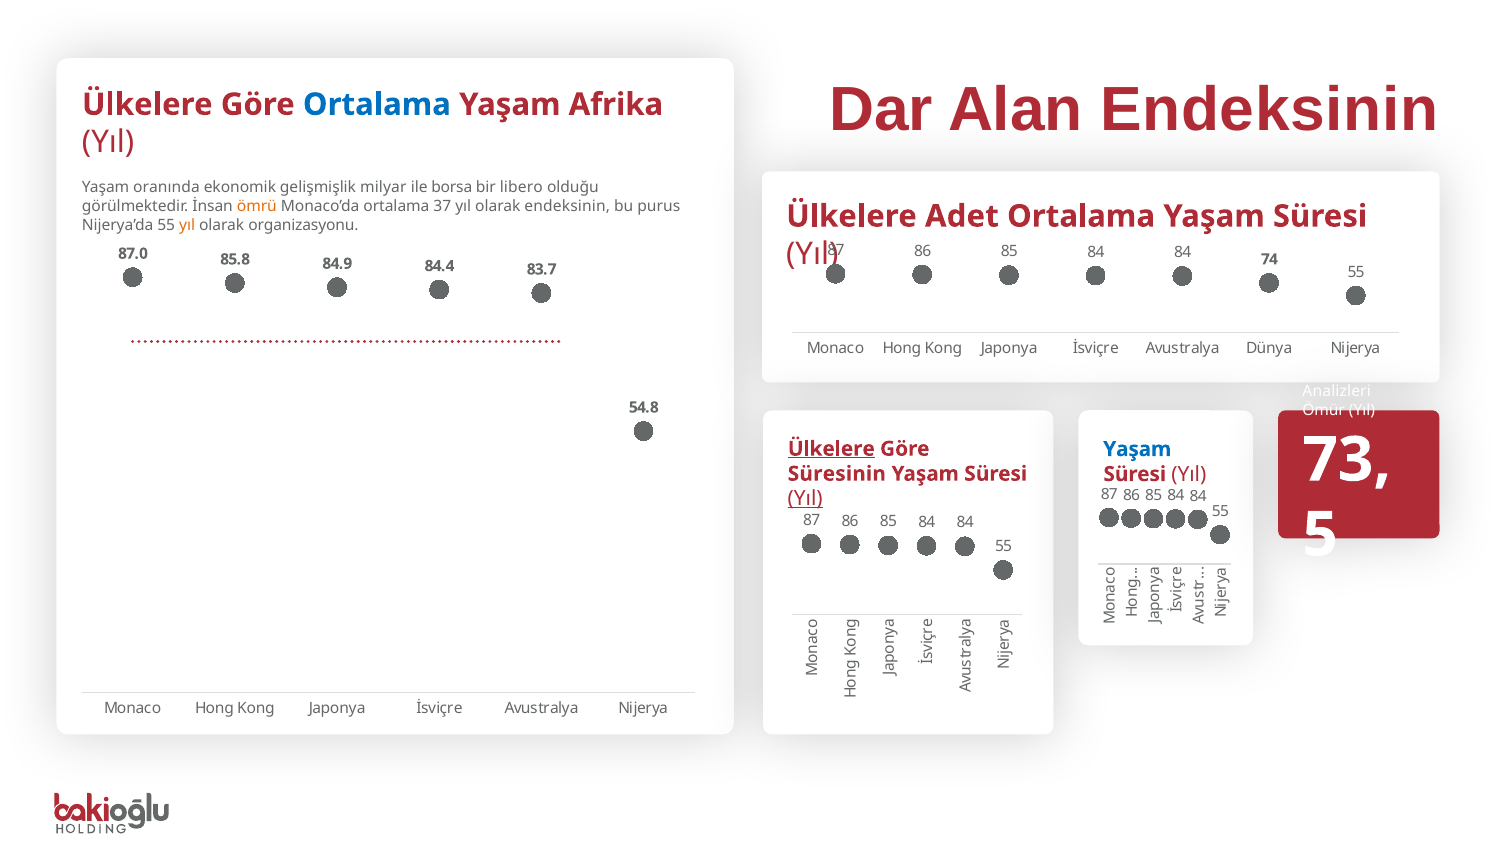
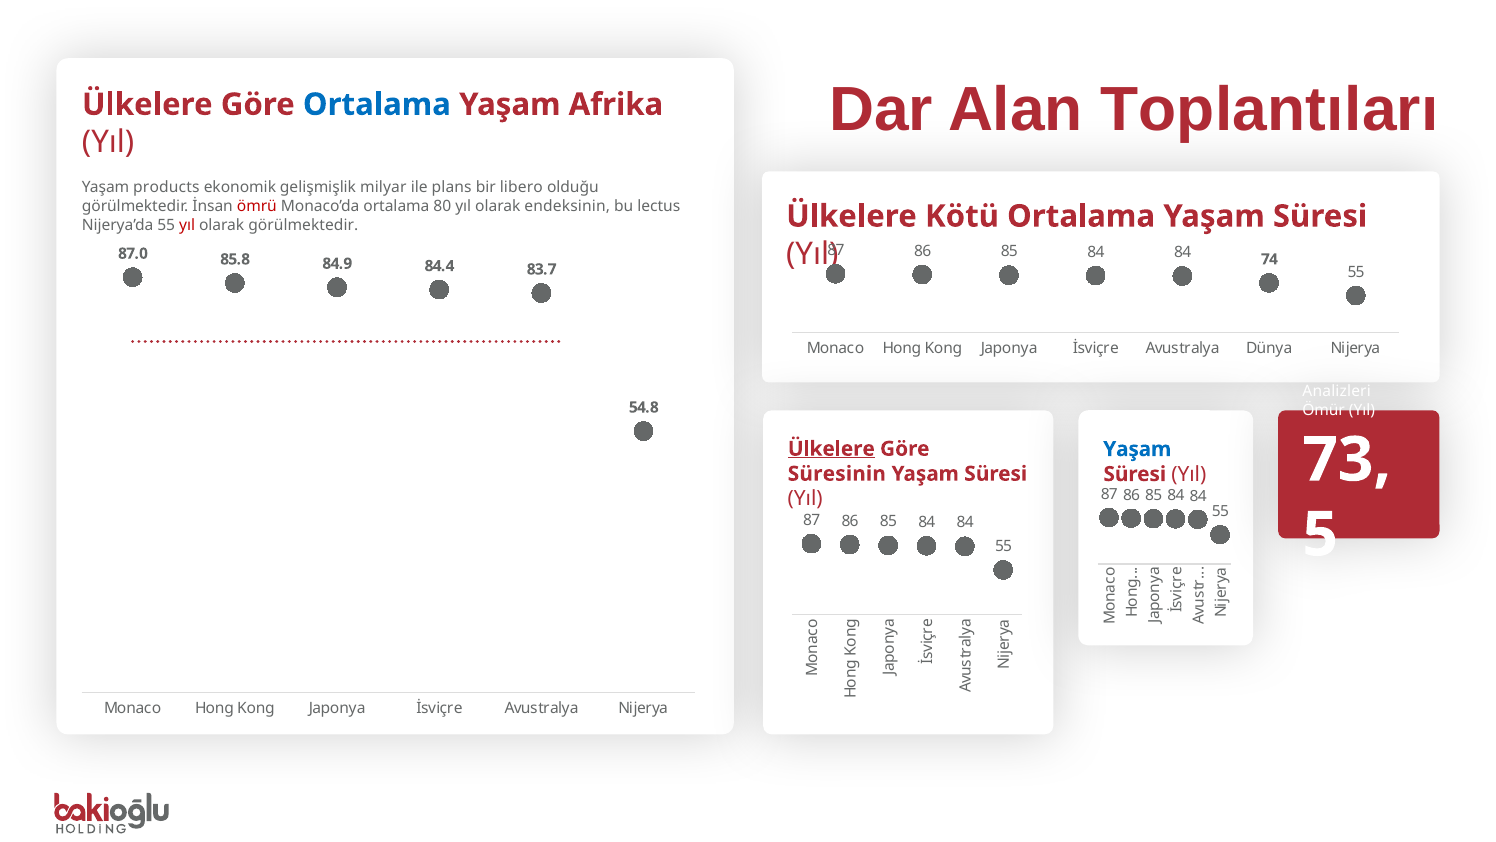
Alan Endeksinin: Endeksinin -> Toplantıları (1269, 110)
oranında: oranında -> products (166, 188)
borsa: borsa -> plans (452, 188)
ömrü colour: orange -> red (257, 206)
37: 37 -> 80 (442, 206)
purus: purus -> lectus (659, 206)
Adet: Adet -> Kötü (962, 216)
yıl colour: orange -> red (187, 225)
olarak organizasyonu: organizasyonu -> görülmektedir (303, 225)
Yıl underline: present -> none (805, 498)
